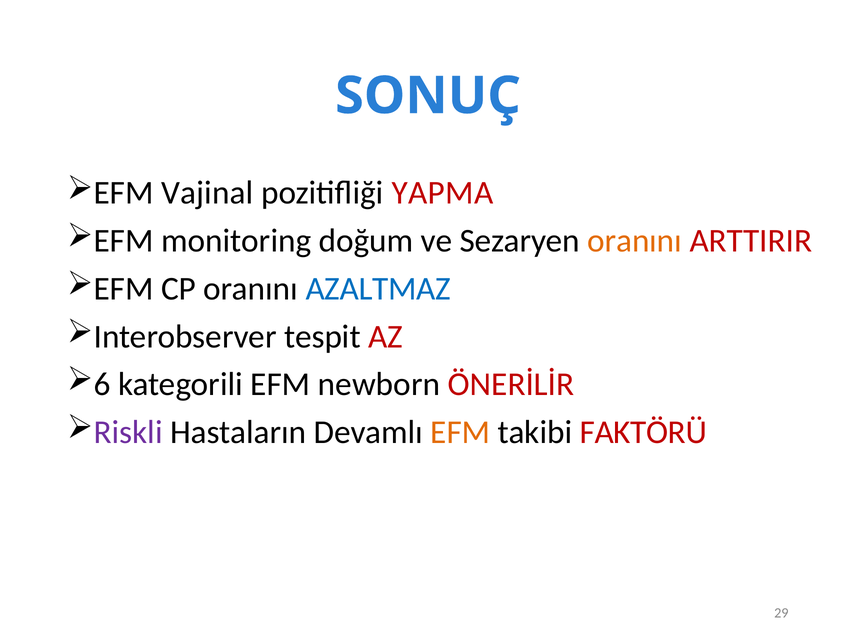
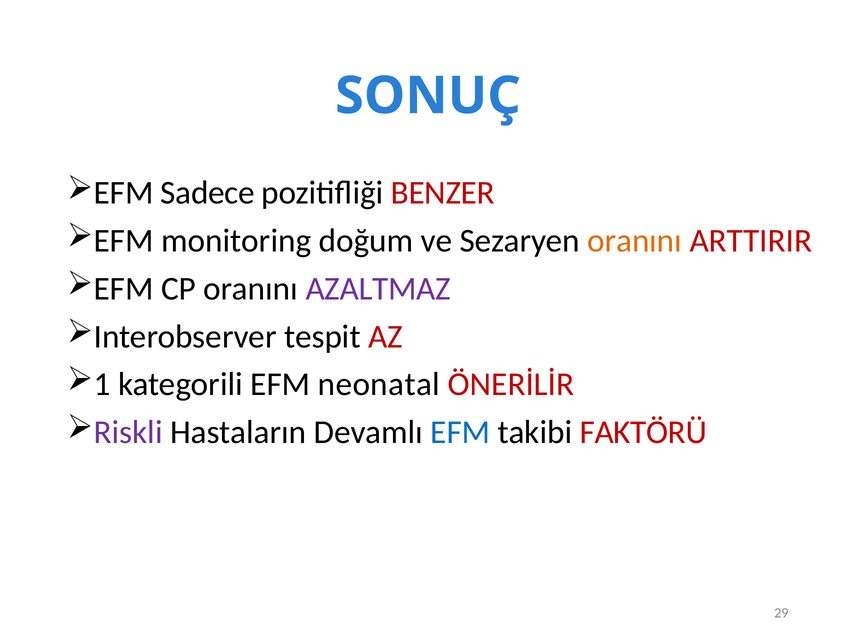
Vajinal: Vajinal -> Sadece (208, 193)
YAPMA: YAPMA -> BENZER (443, 193)
AZALTMAZ colour: blue -> purple (378, 289)
6: 6 -> 1 (102, 384)
newborn: newborn -> neonatal (379, 384)
EFM colour: orange -> blue (460, 432)
